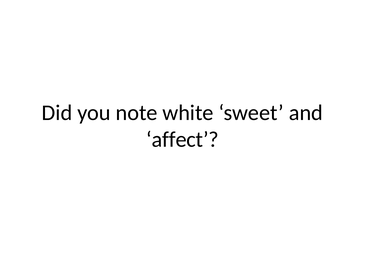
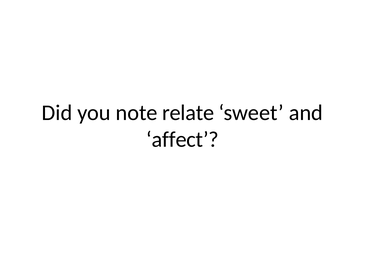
white: white -> relate (188, 113)
